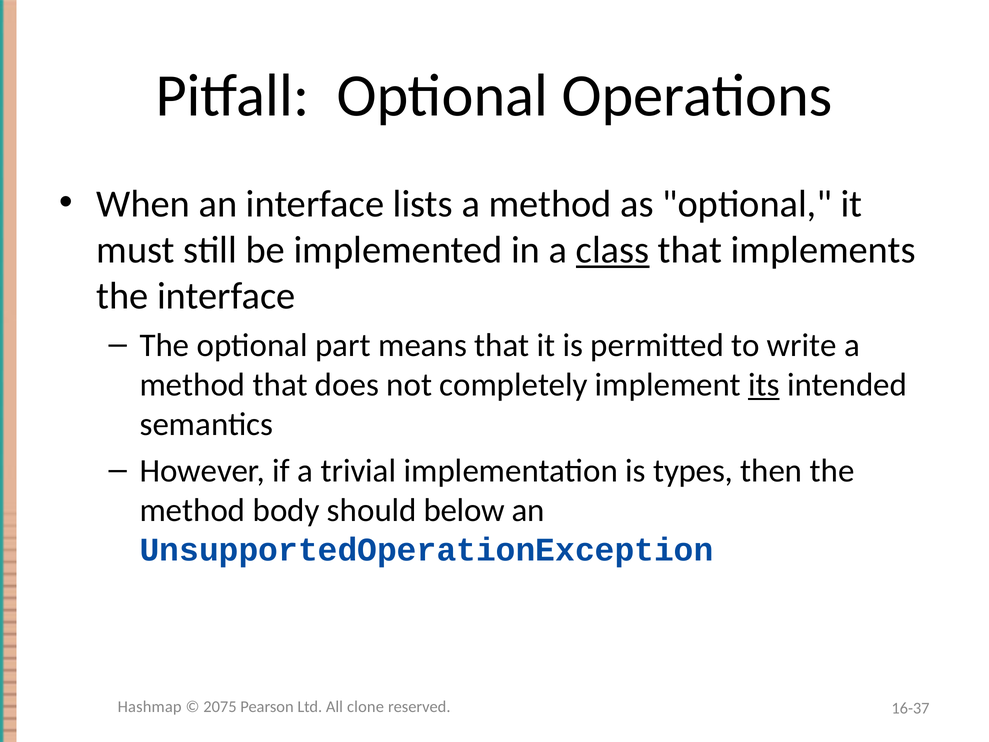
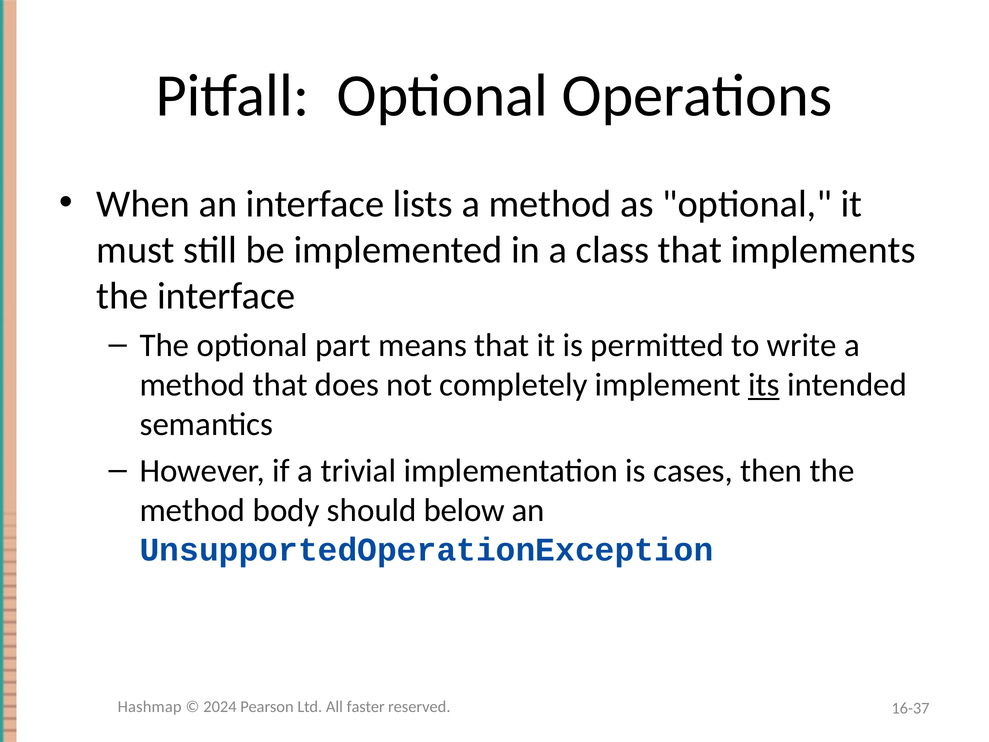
class underline: present -> none (613, 250)
types: types -> cases (693, 470)
2075: 2075 -> 2024 (220, 707)
clone: clone -> faster (366, 707)
